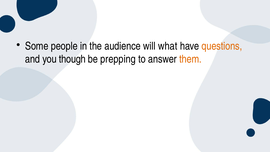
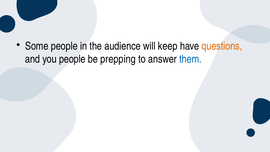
what: what -> keep (168, 46)
you though: though -> people (72, 59)
them colour: orange -> blue (190, 59)
